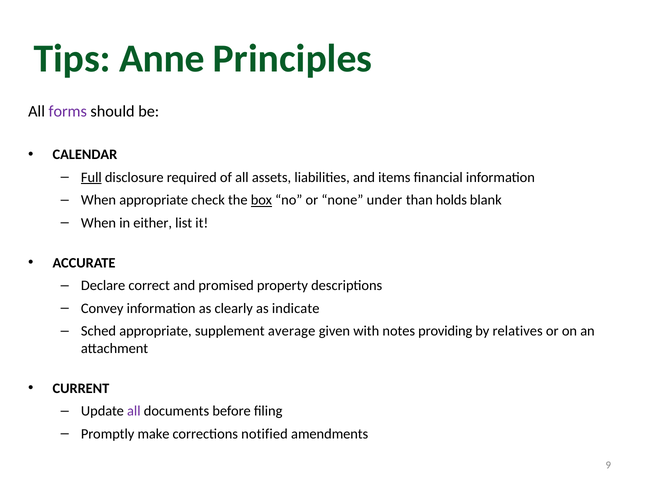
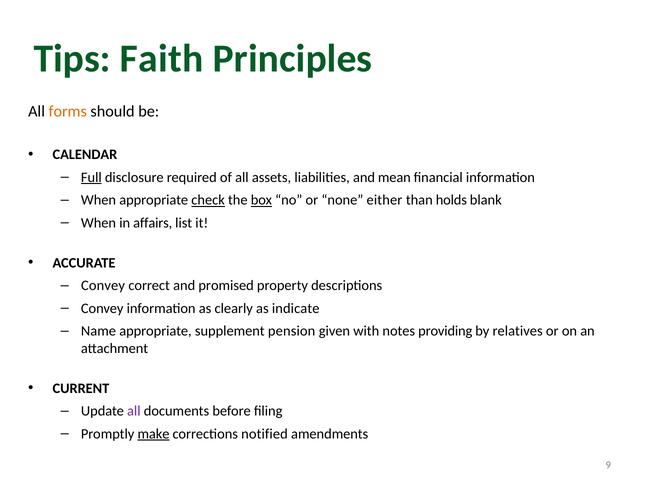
Anne: Anne -> Faith (162, 59)
forms colour: purple -> orange (68, 112)
items: items -> mean (394, 178)
check underline: none -> present (208, 200)
under: under -> either (384, 200)
either: either -> affairs (153, 223)
Declare: Declare -> Convey (103, 286)
Sched: Sched -> Name (99, 331)
average: average -> pension (292, 331)
make underline: none -> present (154, 434)
